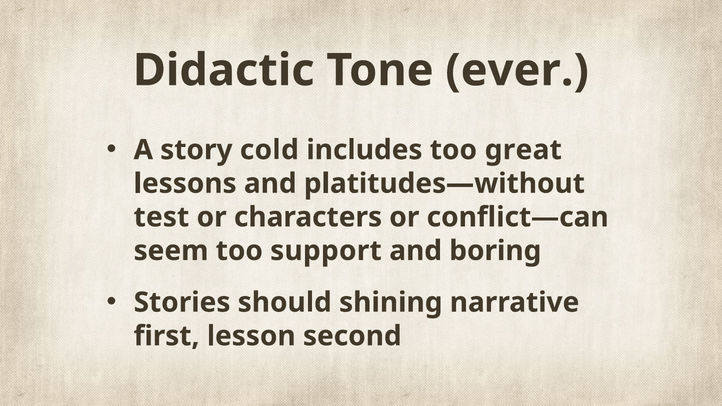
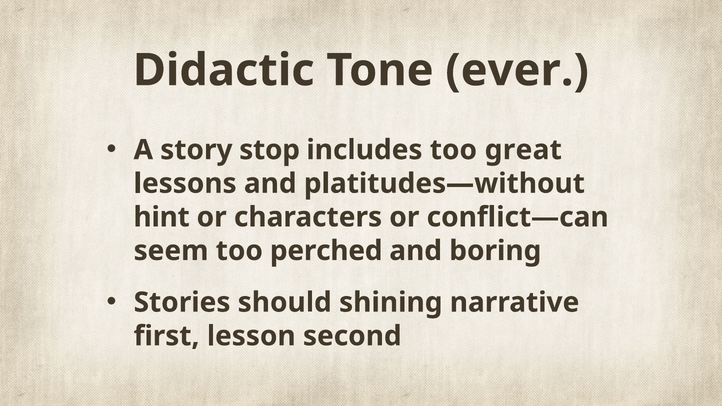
cold: cold -> stop (270, 150)
test: test -> hint (162, 217)
support: support -> perched (326, 251)
